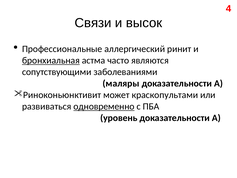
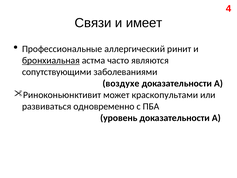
высок: высок -> имеет (144, 23)
маляры: маляры -> воздухе (121, 83)
одновременно underline: present -> none (104, 106)
